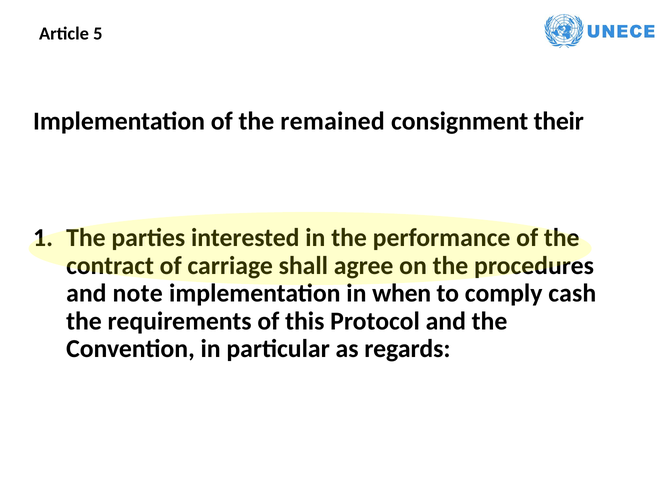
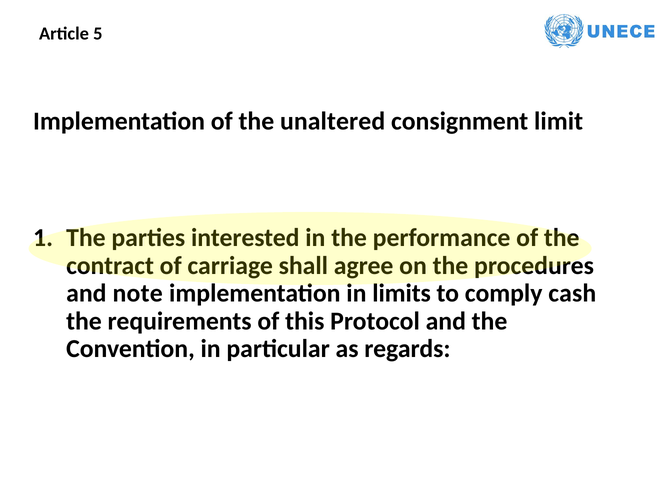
remained: remained -> unaltered (333, 121)
their: their -> limit (559, 121)
when: when -> limits (402, 293)
